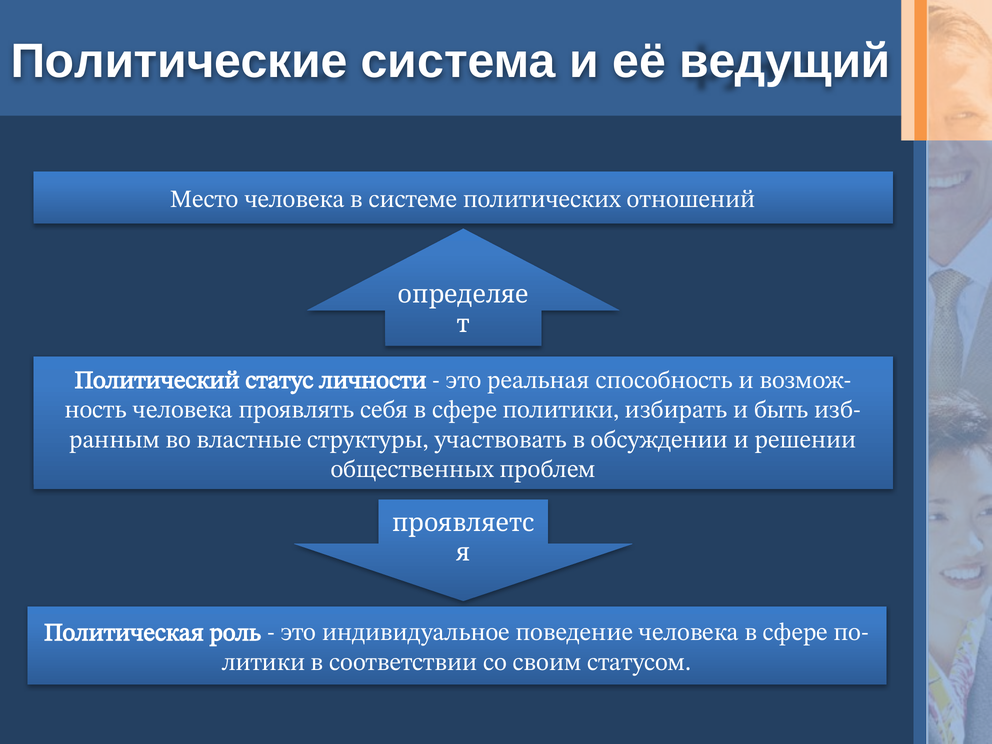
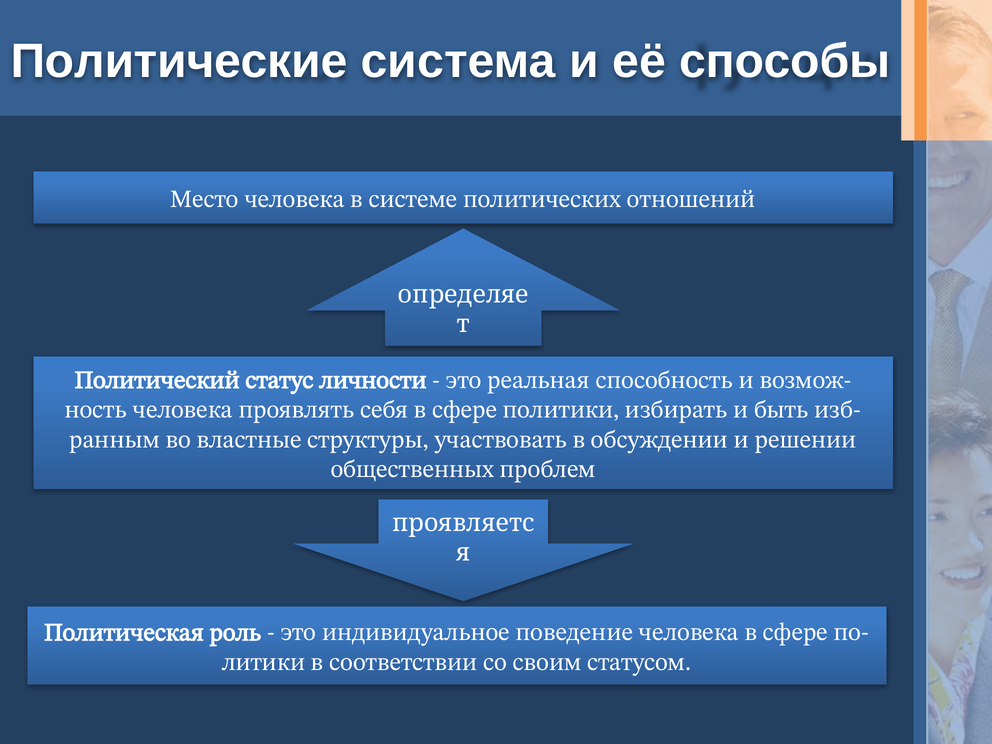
ведущий: ведущий -> способы (785, 61)
